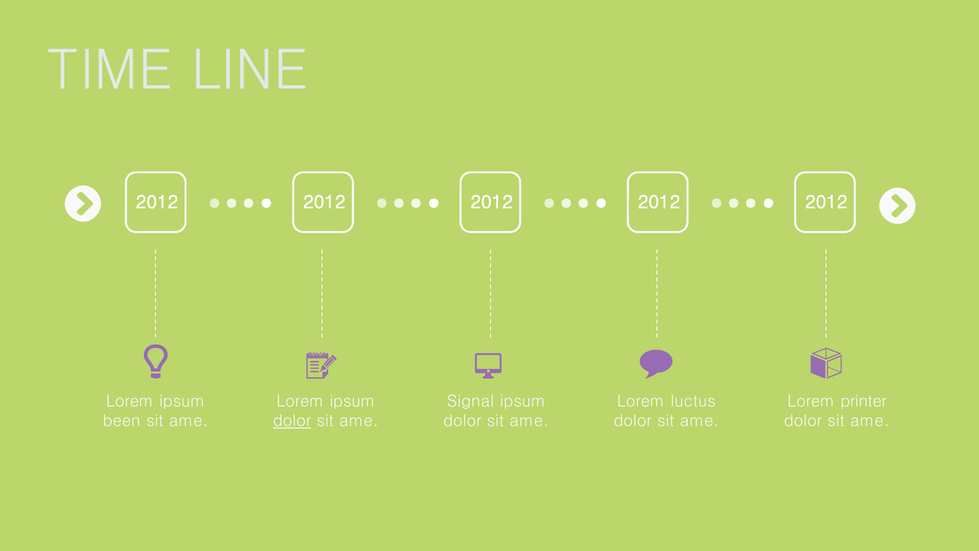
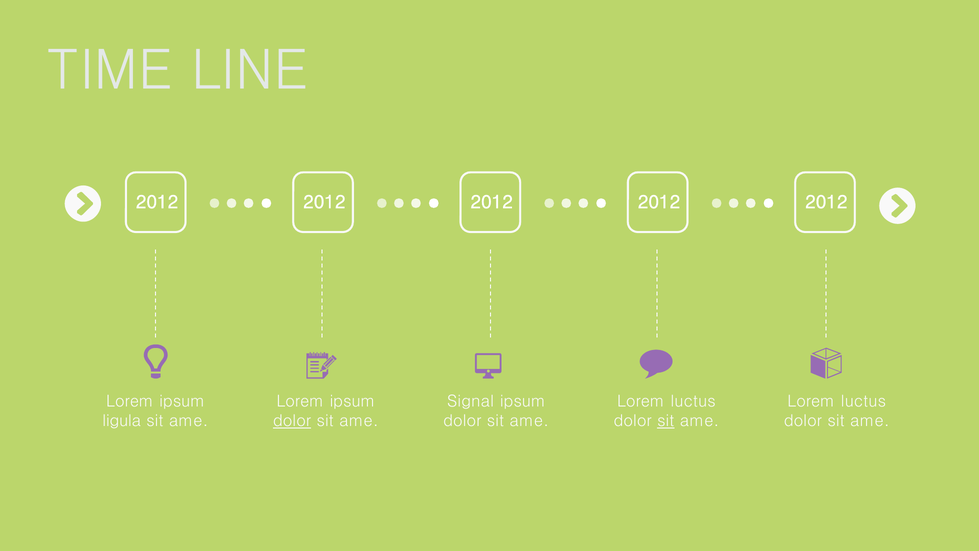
printer: printer -> luctus (863, 401)
been: been -> ligula (122, 421)
sit underline: none -> present (666, 421)
